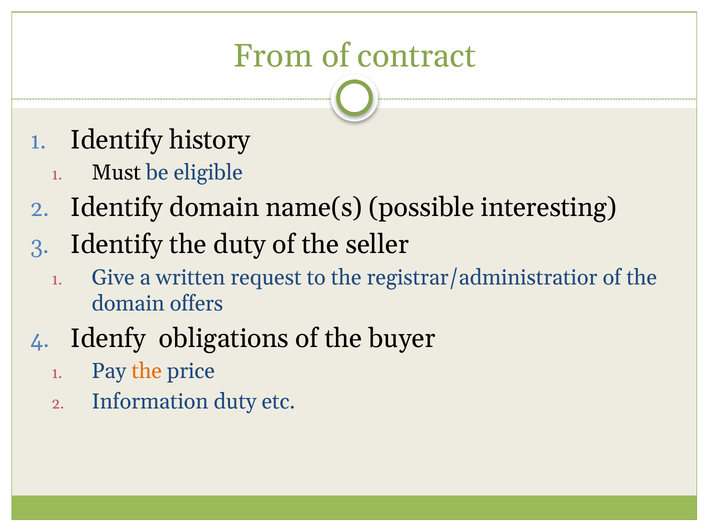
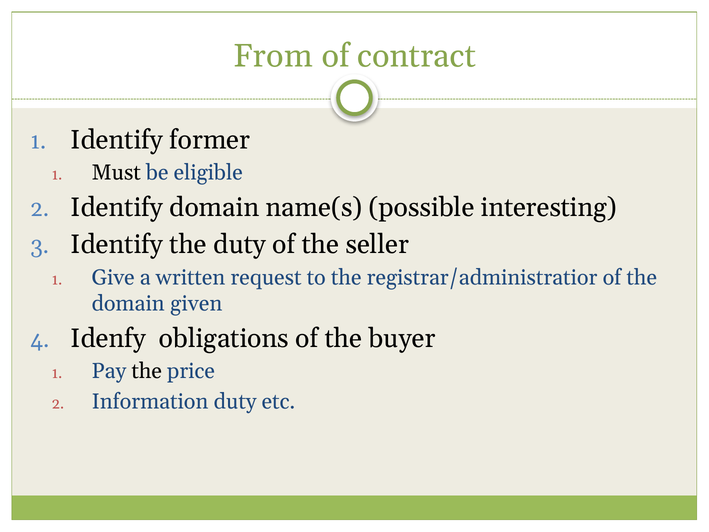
history: history -> former (210, 140)
offers: offers -> given (196, 304)
the colour: orange -> black (147, 371)
